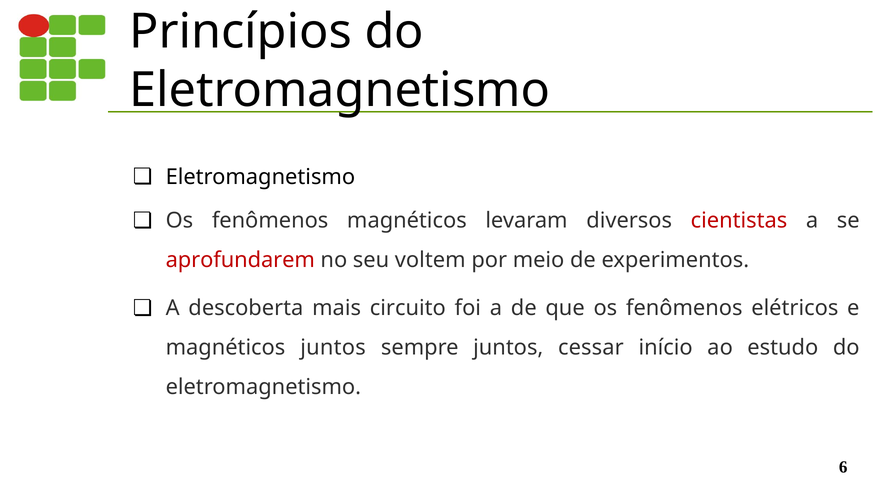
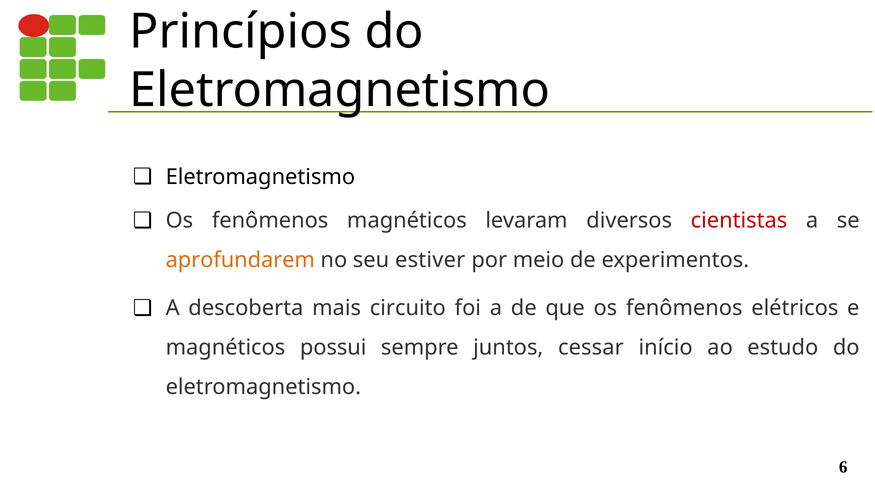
aprofundarem colour: red -> orange (240, 260)
voltem: voltem -> estiver (430, 260)
magnéticos juntos: juntos -> possui (333, 348)
